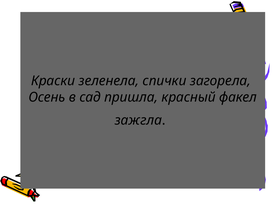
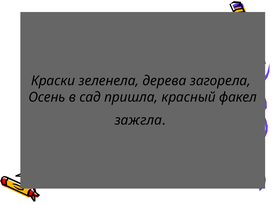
спички: спички -> дерева (164, 81)
